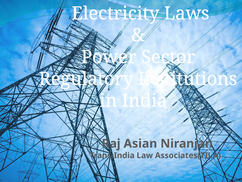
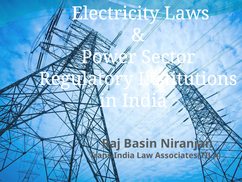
Asian: Asian -> Basin (140, 143)
